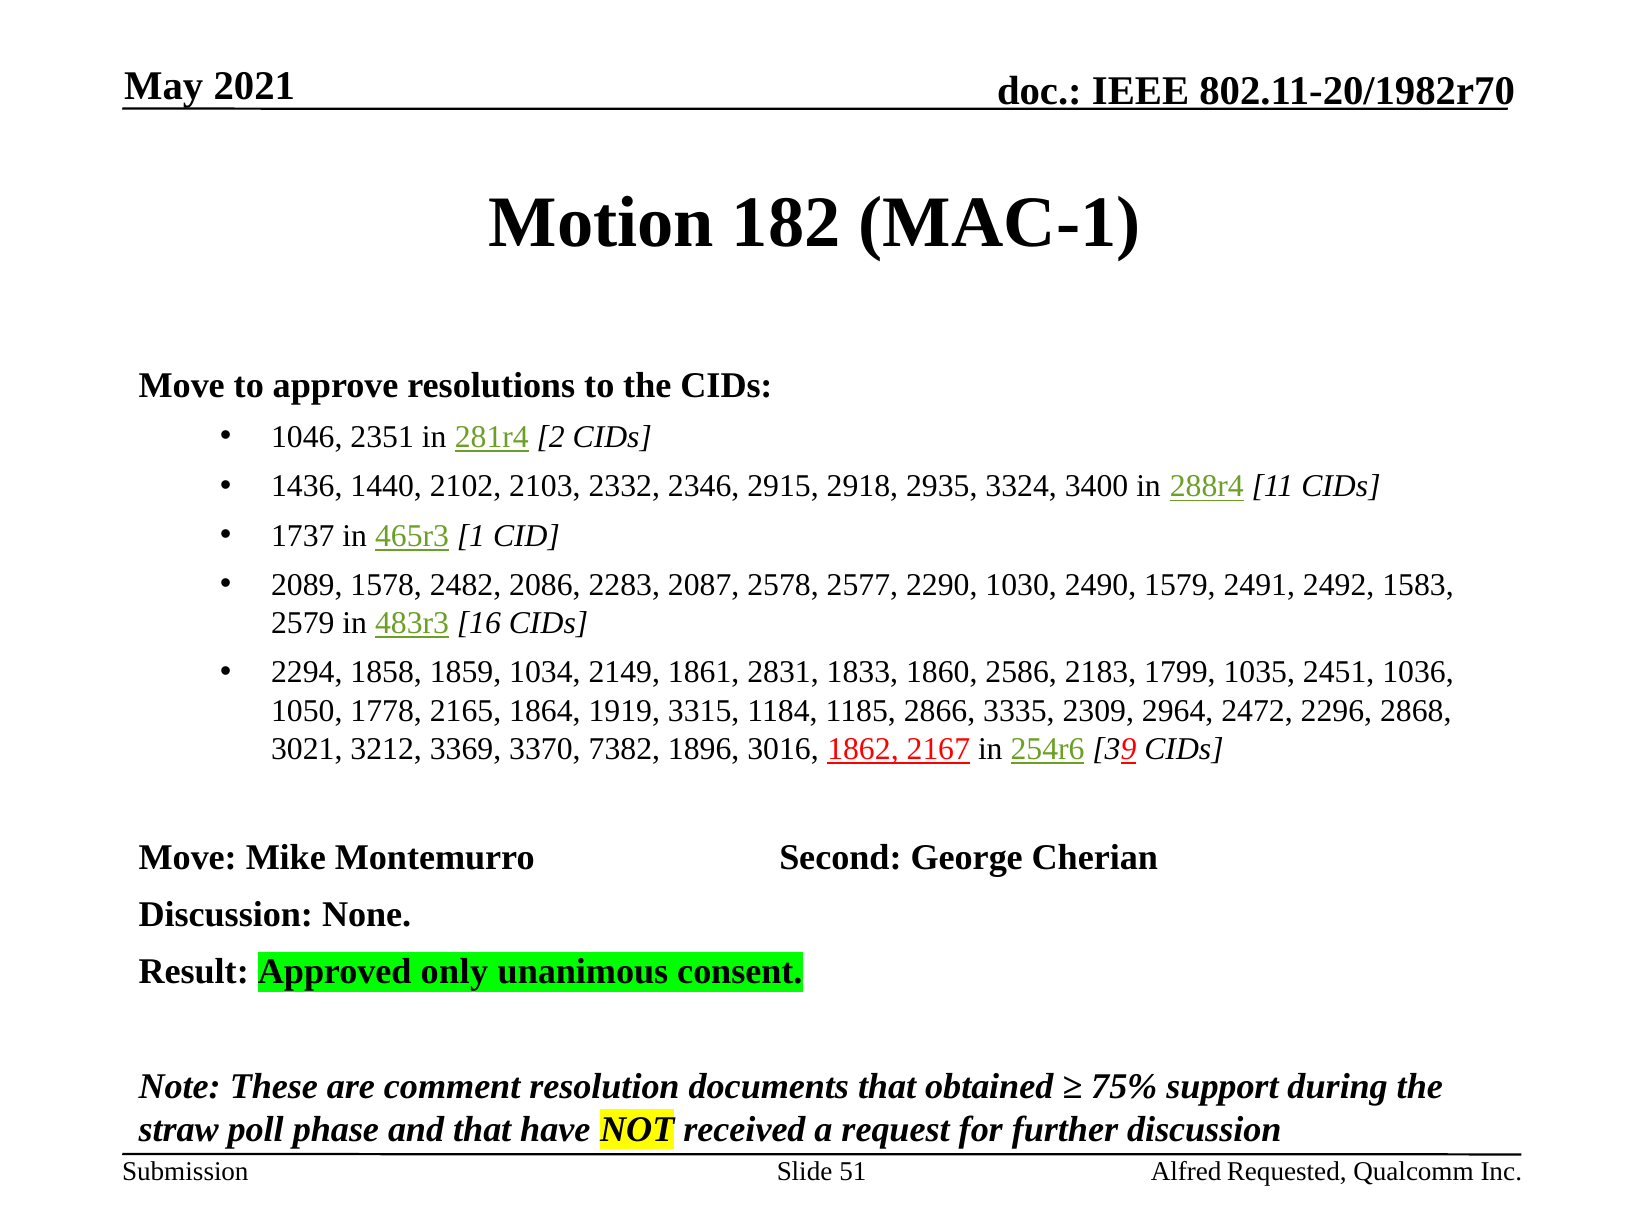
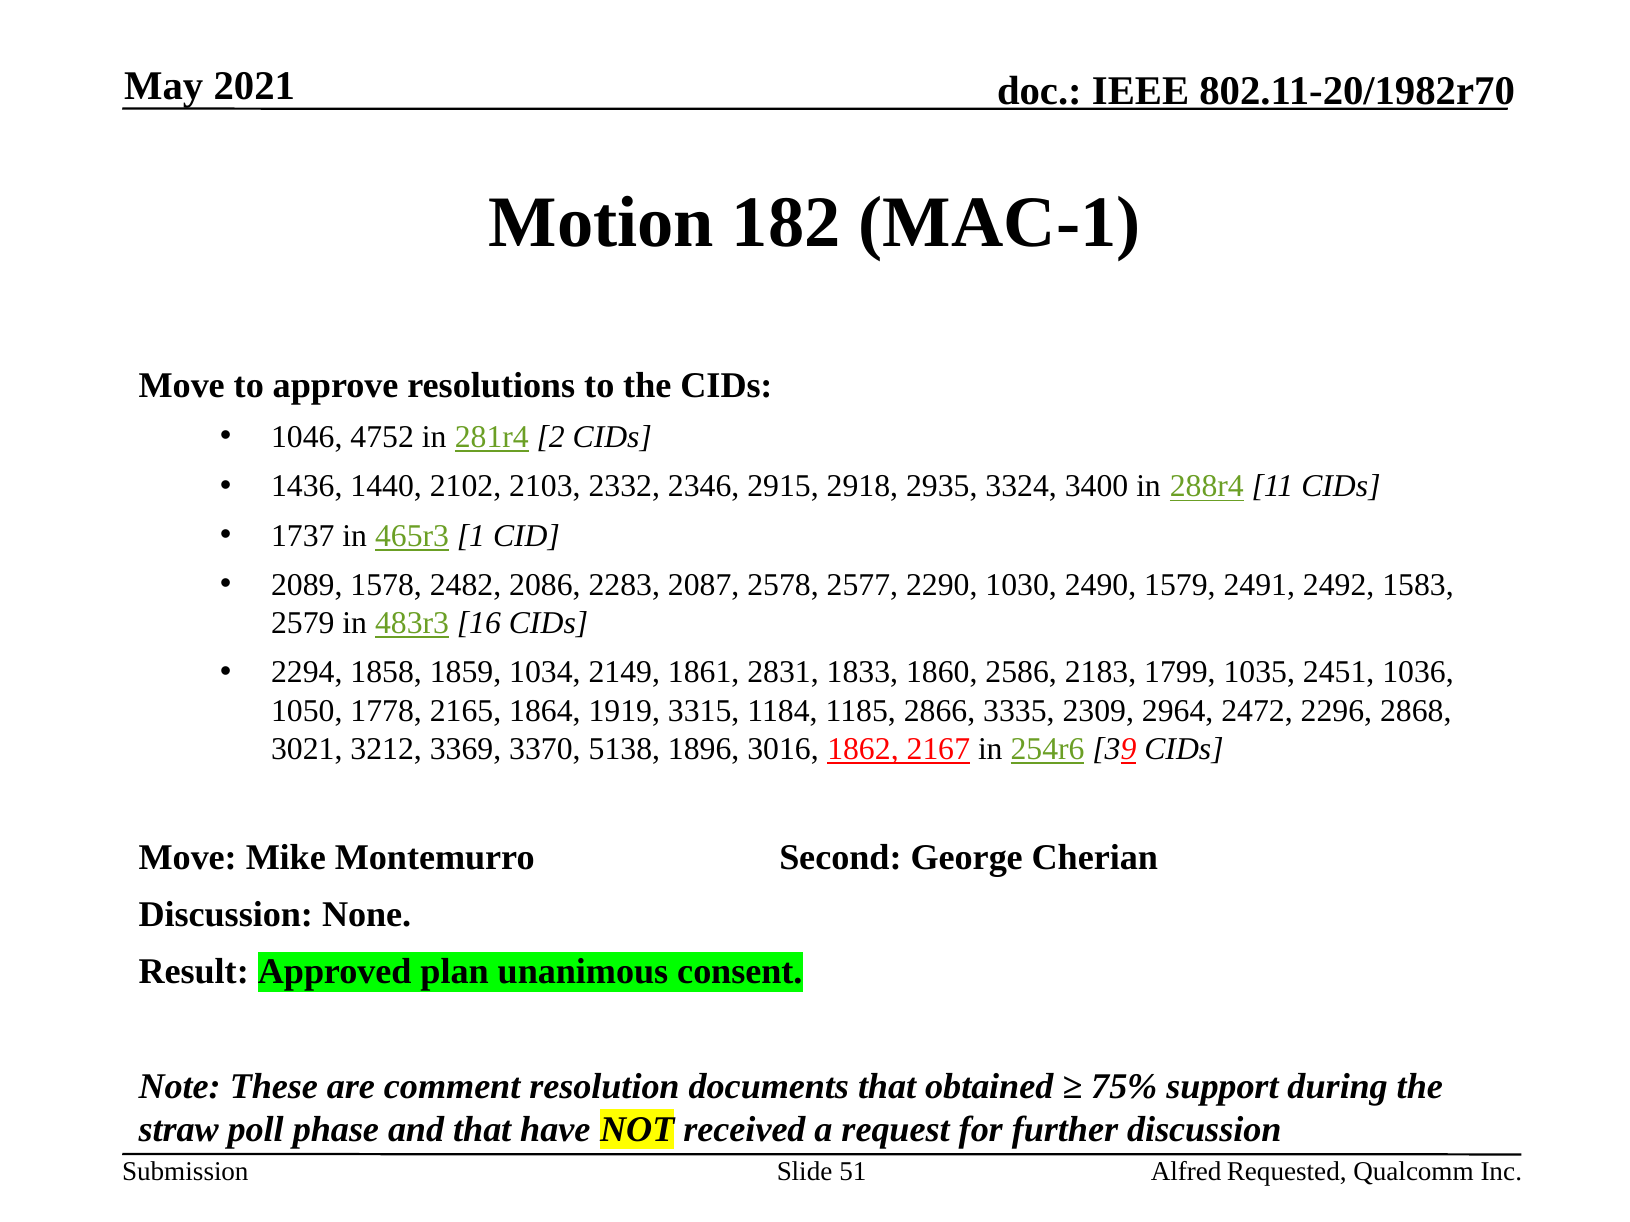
2351: 2351 -> 4752 (382, 437)
7382: 7382 -> 5138 (624, 749)
only: only -> plan (455, 972)
